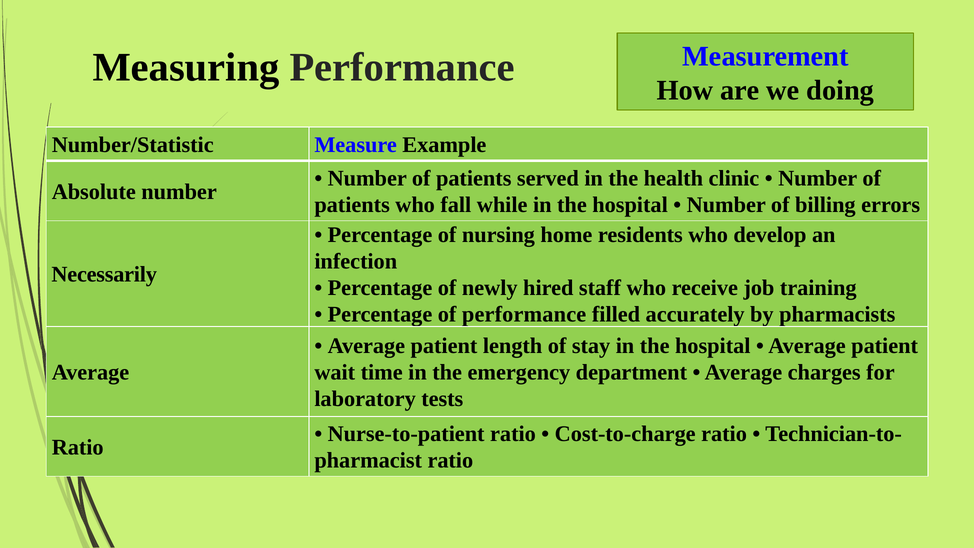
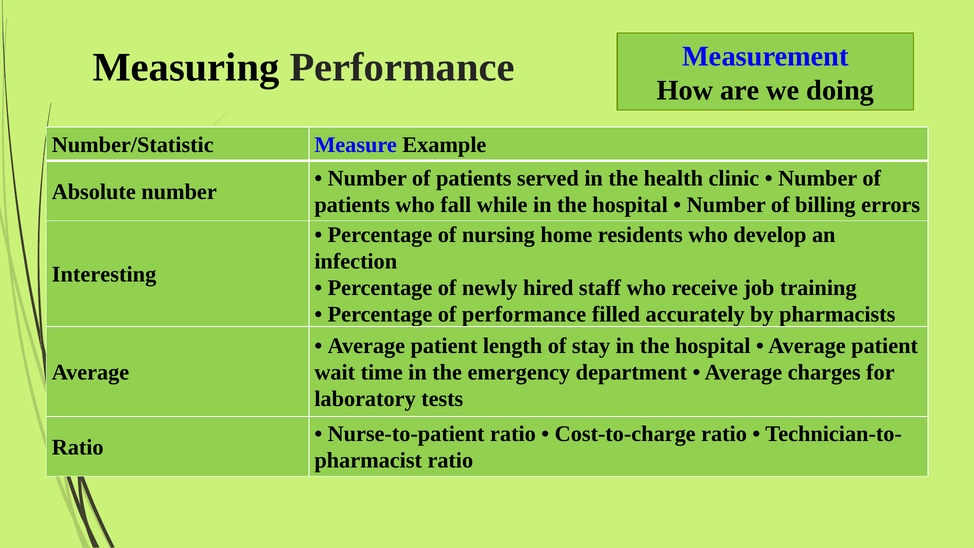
Necessarily: Necessarily -> Interesting (104, 275)
